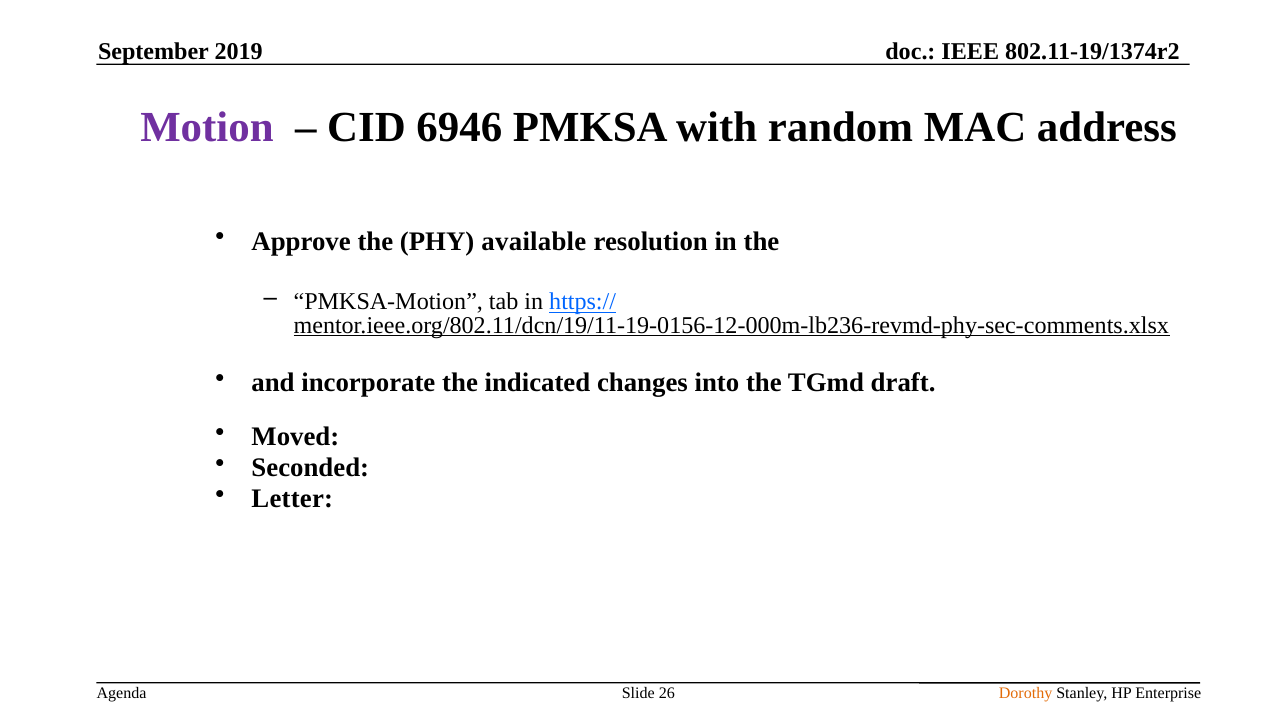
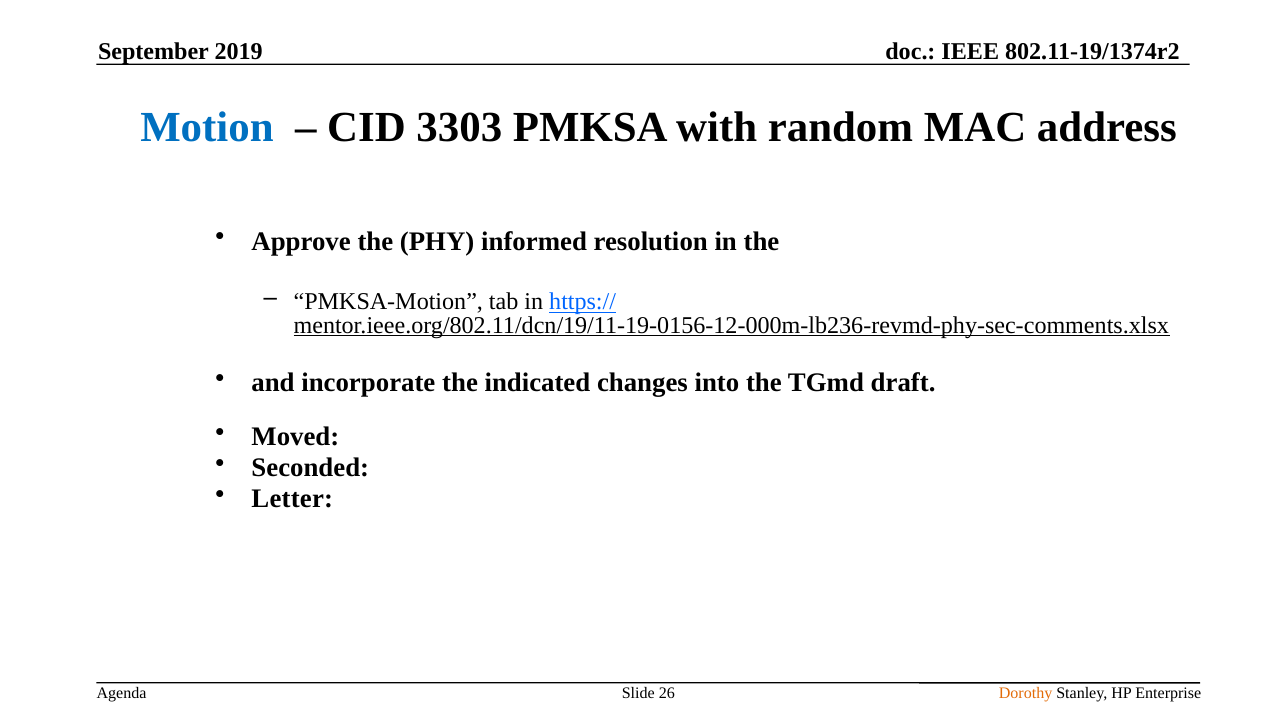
Motion colour: purple -> blue (207, 127)
6946: 6946 -> 3303 (459, 127)
available: available -> informed (534, 242)
